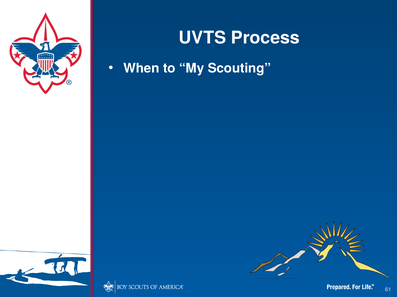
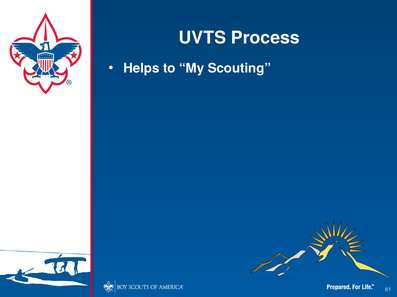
When: When -> Helps (141, 68)
